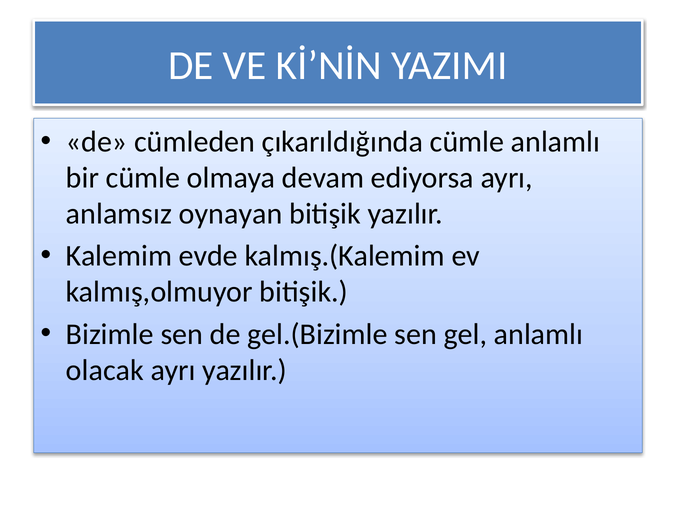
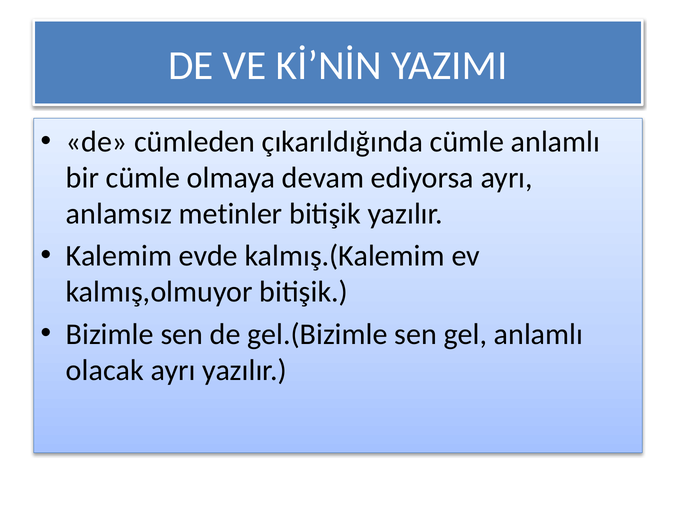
oynayan: oynayan -> metinler (231, 214)
